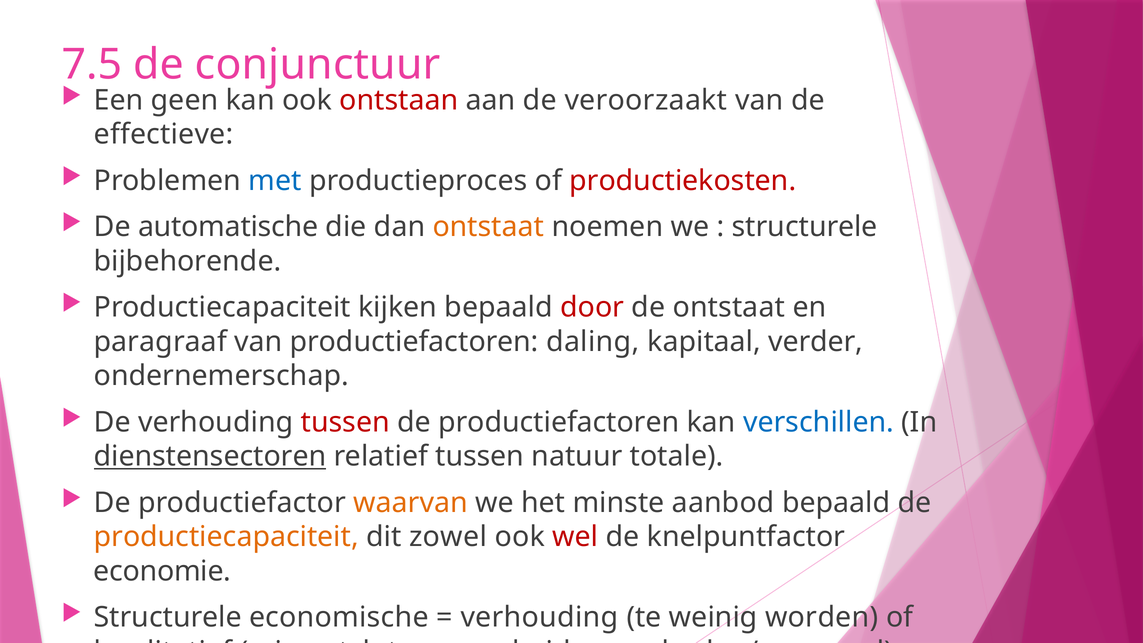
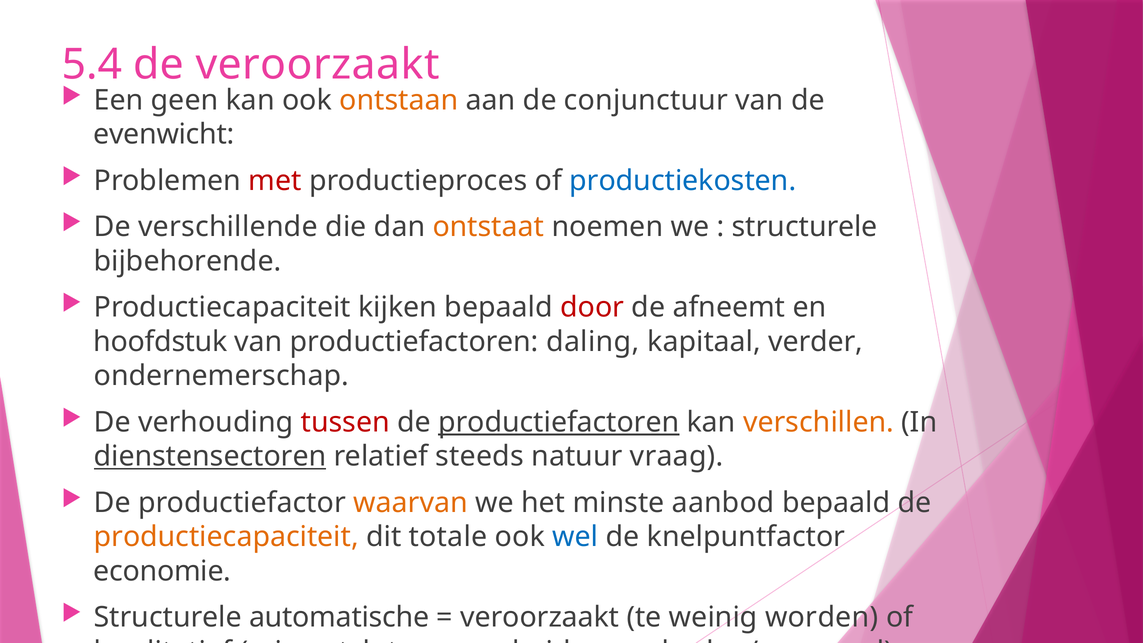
7.5: 7.5 -> 5.4 (92, 65)
de conjunctuur: conjunctuur -> veroorzaakt (318, 65)
ontstaan colour: red -> orange (399, 100)
veroorzaakt: veroorzaakt -> conjunctuur (646, 100)
effectieve: effectieve -> evenwicht (164, 134)
met colour: blue -> red (275, 181)
productiekosten colour: red -> blue (683, 181)
automatische: automatische -> verschillende (228, 227)
de ontstaat: ontstaat -> afneemt (729, 307)
paragraaf: paragraaf -> hoofdstuk (160, 342)
productiefactoren underline: none -> present (559, 422)
verschillen colour: blue -> orange (819, 422)
relatief tussen: tussen -> steeds (480, 456)
totale: totale -> vraag (677, 456)
zowel: zowel -> totale (448, 537)
wel colour: red -> blue (575, 537)
economische: economische -> automatische (339, 617)
verhouding: verhouding -> veroorzaakt (540, 617)
